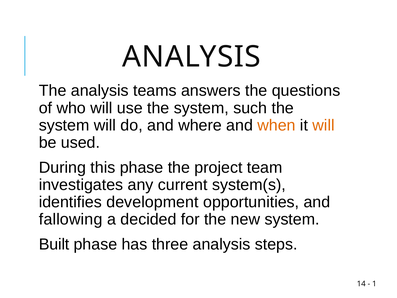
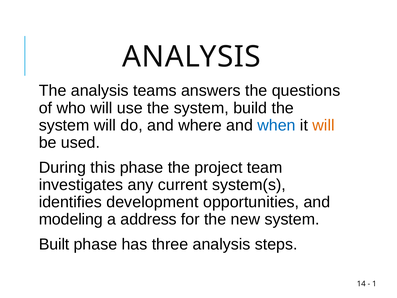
such: such -> build (250, 108)
when colour: orange -> blue (276, 125)
fallowing: fallowing -> modeling (71, 219)
decided: decided -> address (149, 219)
